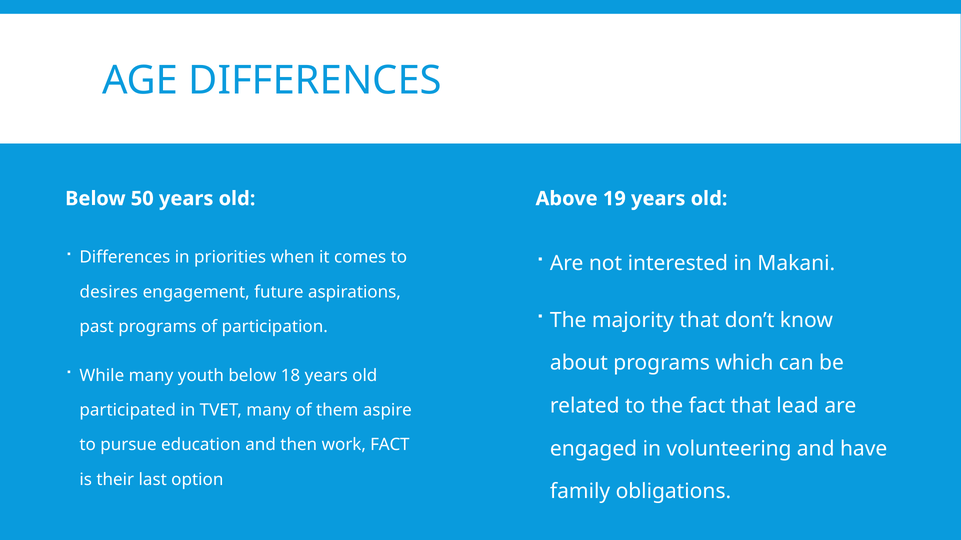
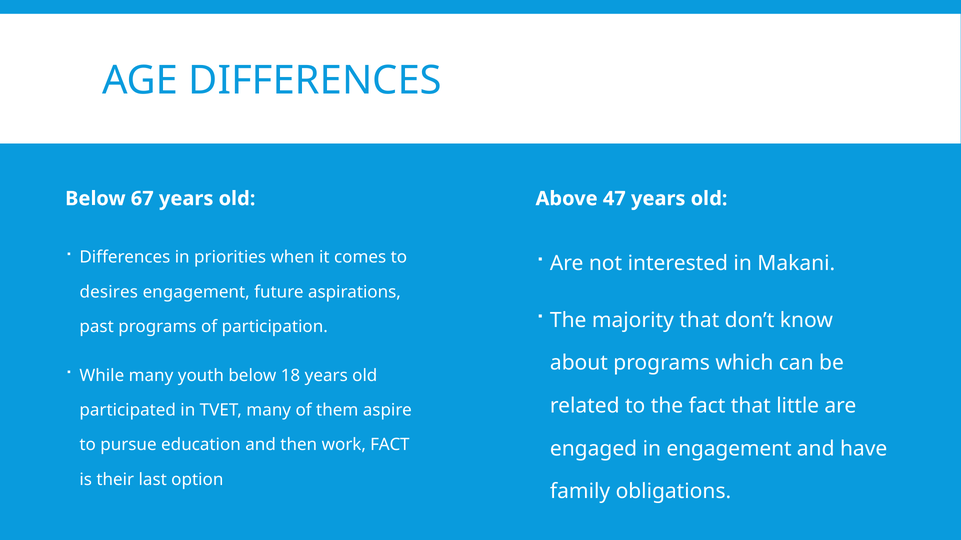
50: 50 -> 67 (142, 199)
19: 19 -> 47 (614, 199)
lead: lead -> little (798, 406)
in volunteering: volunteering -> engagement (729, 449)
